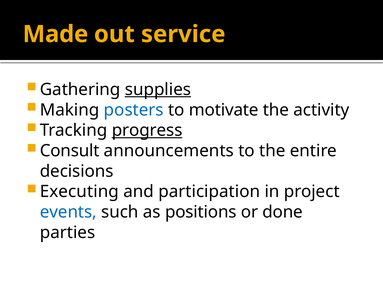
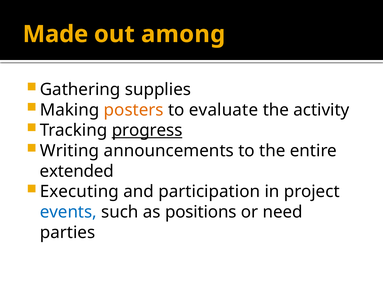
service: service -> among (183, 34)
supplies underline: present -> none (158, 90)
posters colour: blue -> orange (134, 110)
motivate: motivate -> evaluate (224, 110)
Consult: Consult -> Writing (70, 151)
decisions: decisions -> extended (77, 171)
done: done -> need (283, 212)
